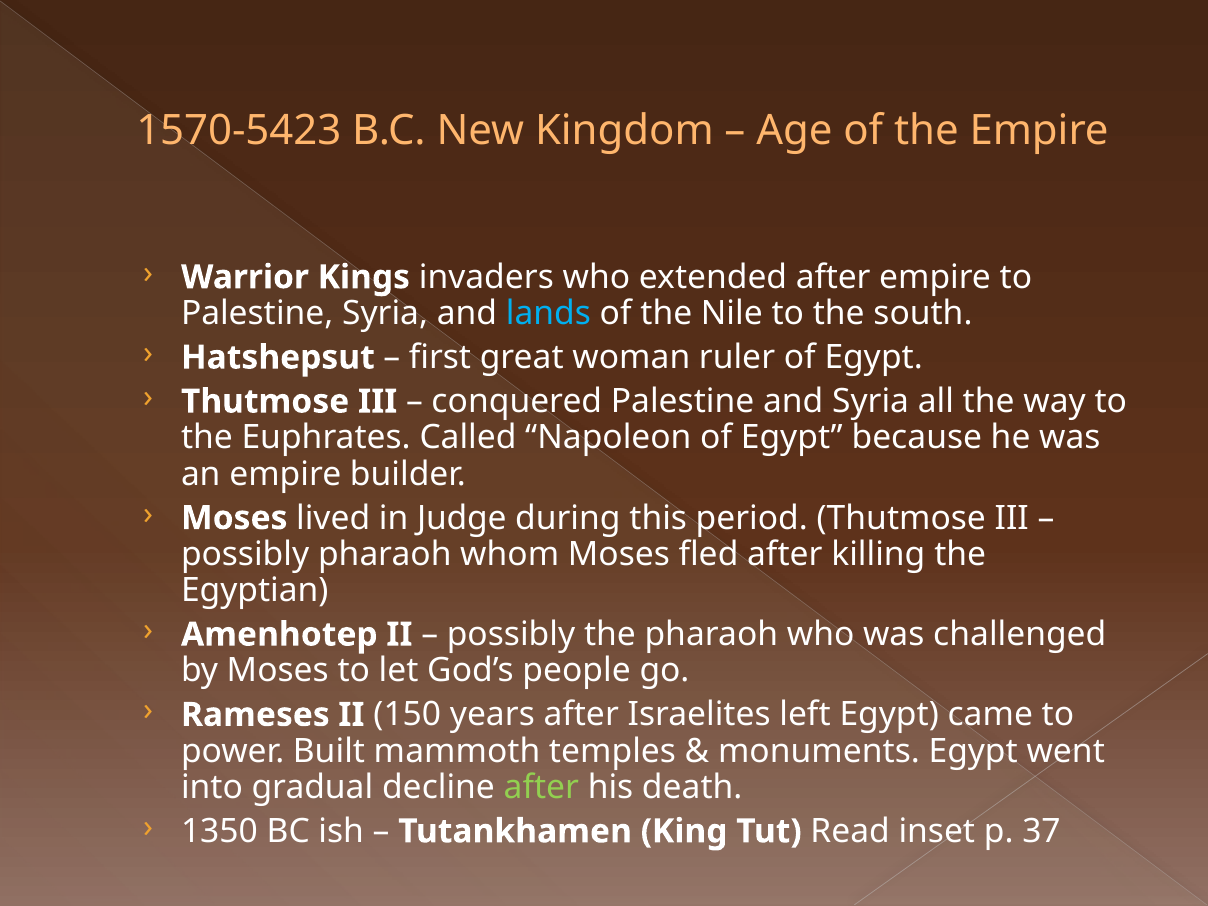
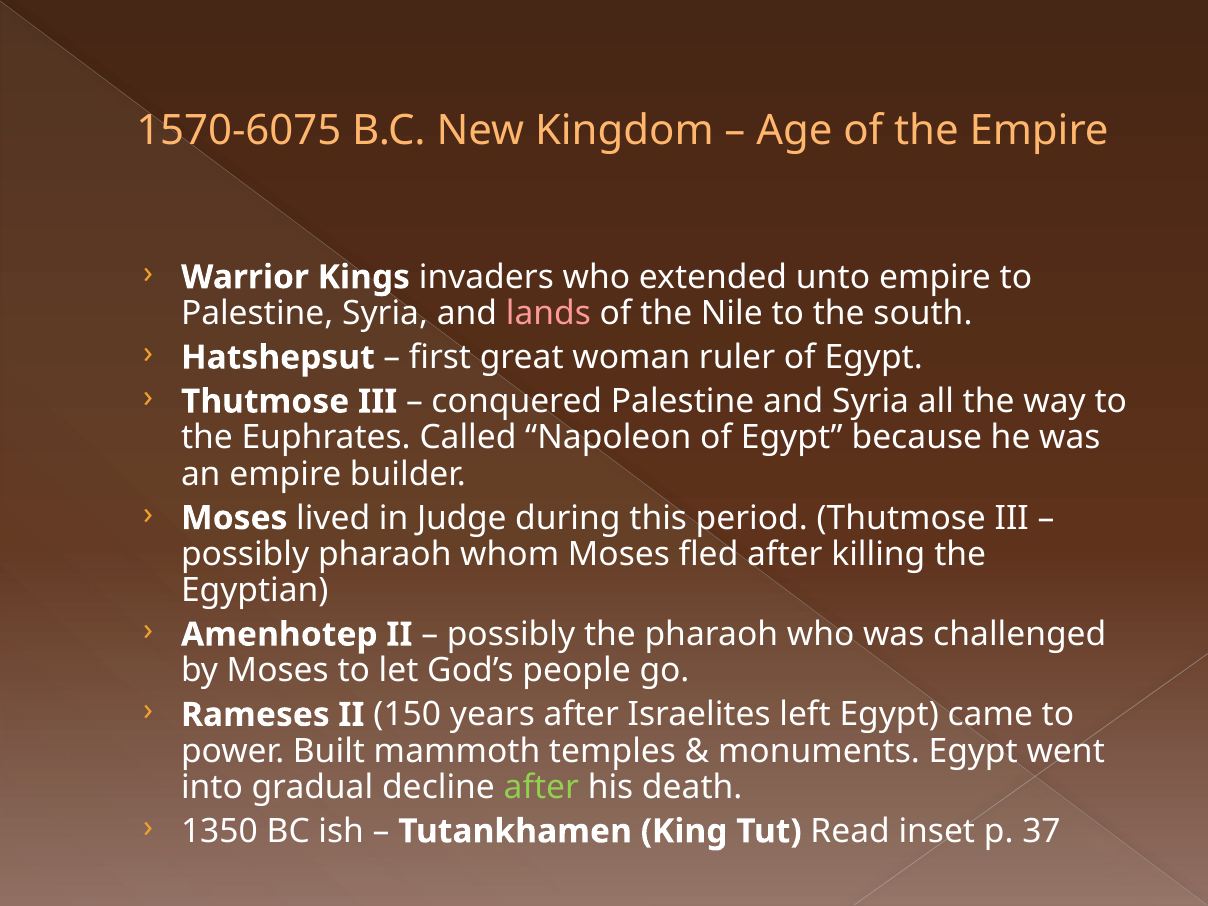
1570-5423: 1570-5423 -> 1570-6075 (239, 131)
extended after: after -> unto (833, 277)
lands colour: light blue -> pink (548, 313)
